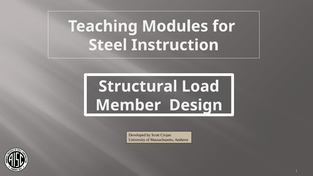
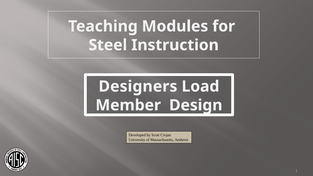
Structural: Structural -> Designers (138, 86)
